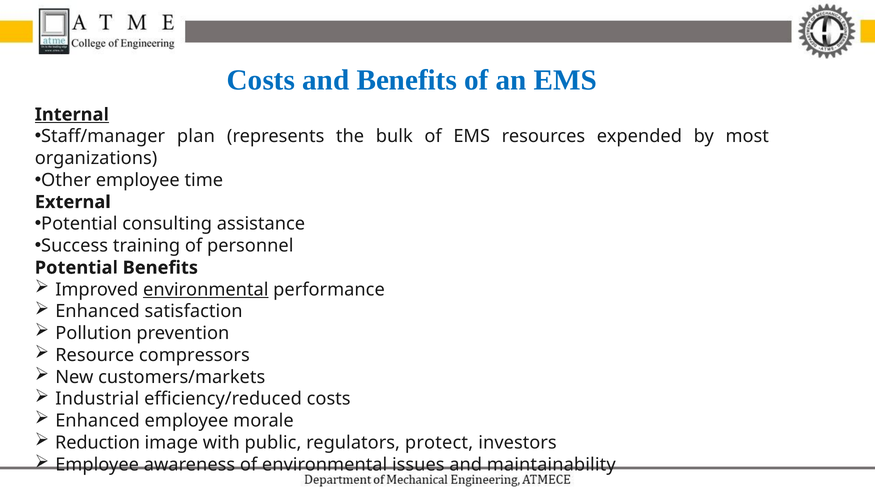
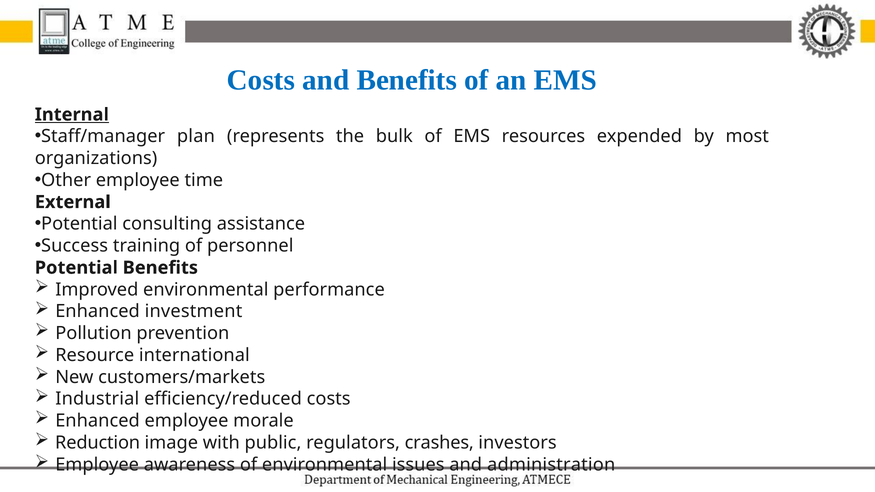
environmental underline: present -> none (206, 290)
satisfaction: satisfaction -> investment (193, 312)
compressors: compressors -> international (194, 355)
protect: protect -> crashes (439, 443)
maintainability: maintainability -> administration (551, 465)
